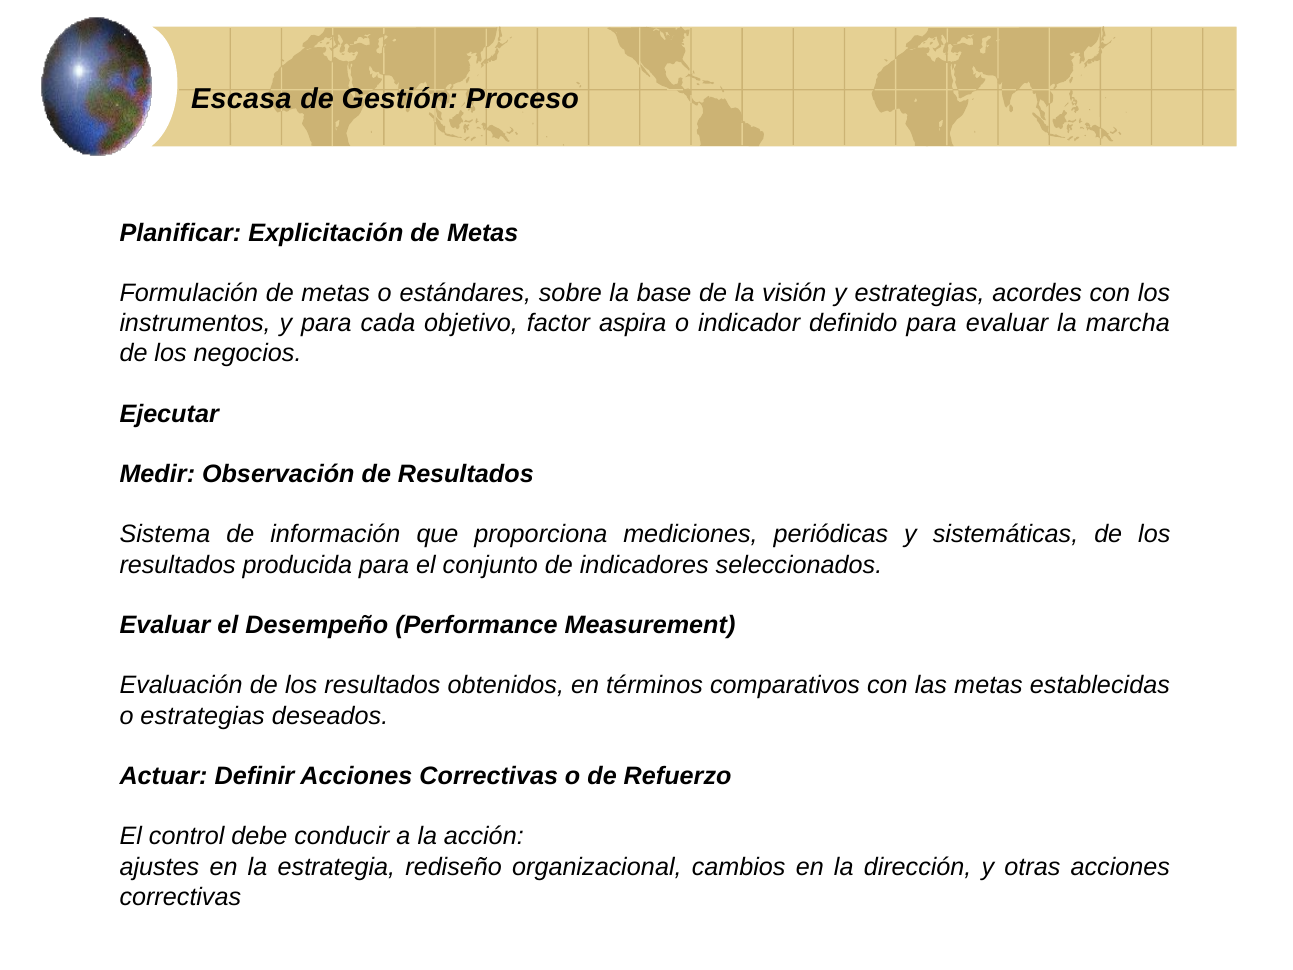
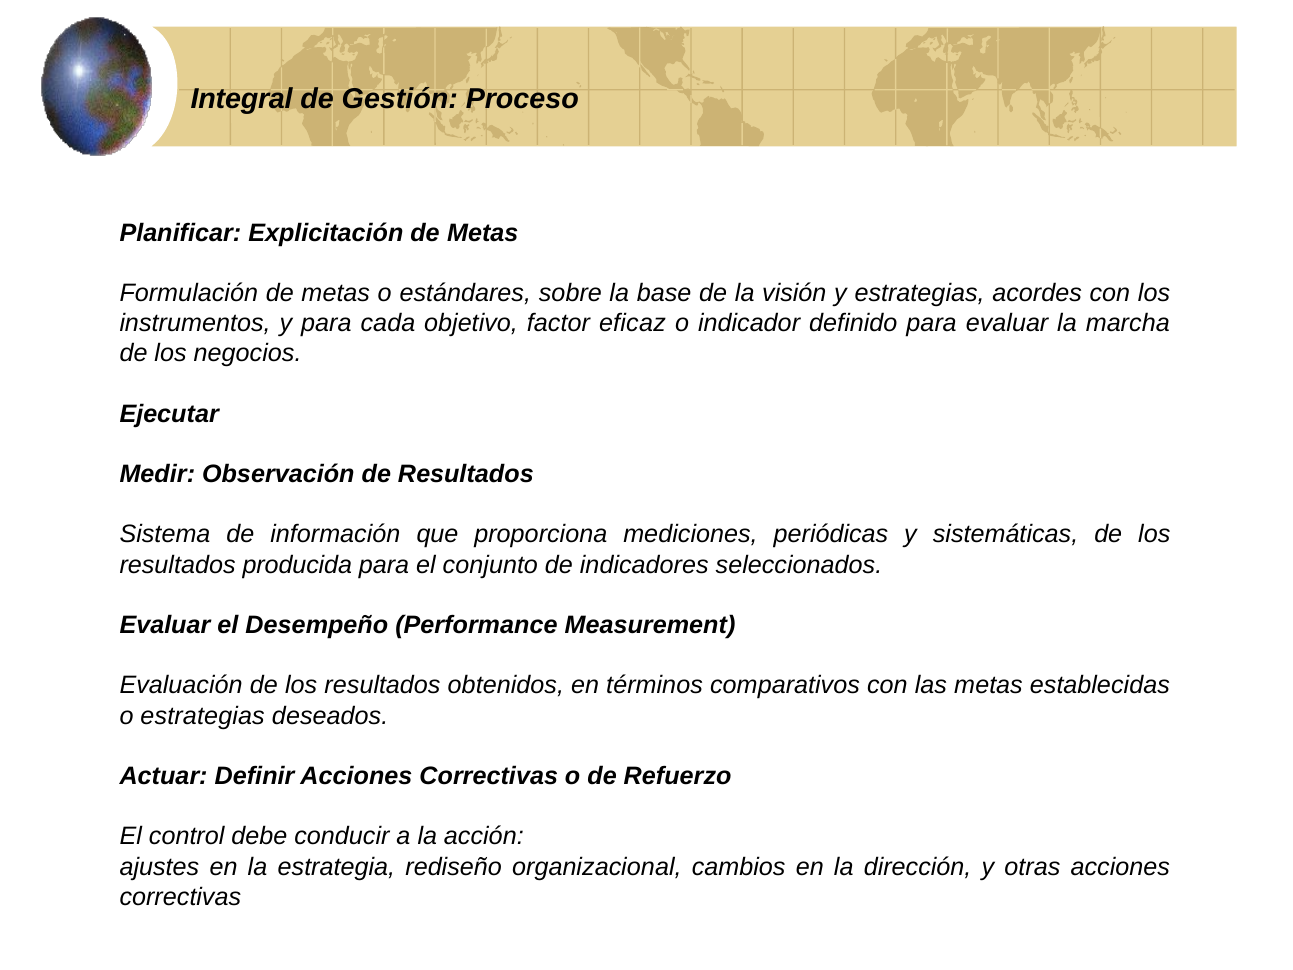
Escasa: Escasa -> Integral (242, 99)
aspira: aspira -> eficaz (632, 323)
